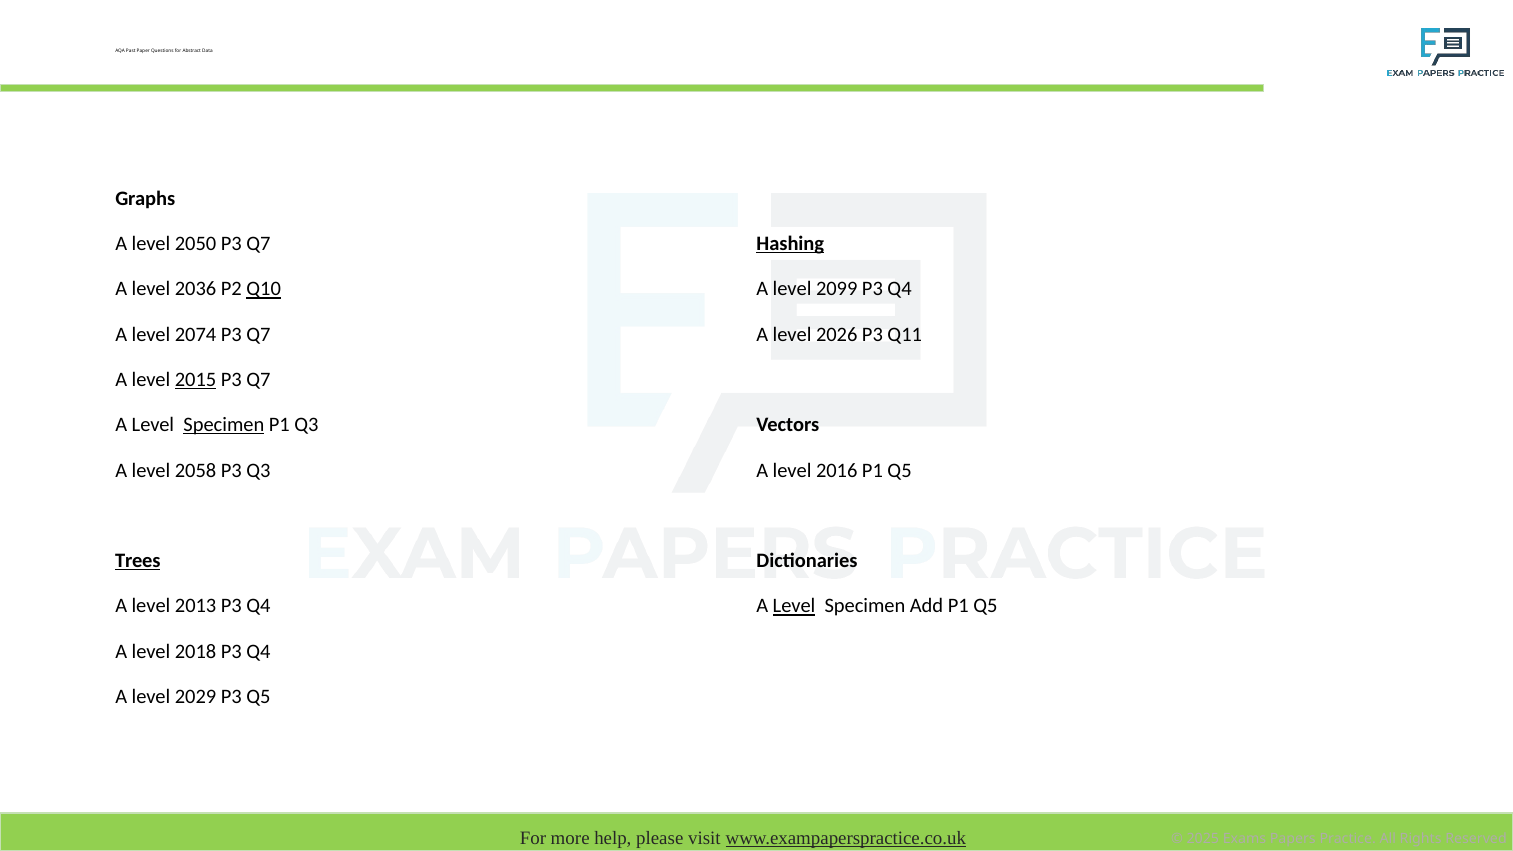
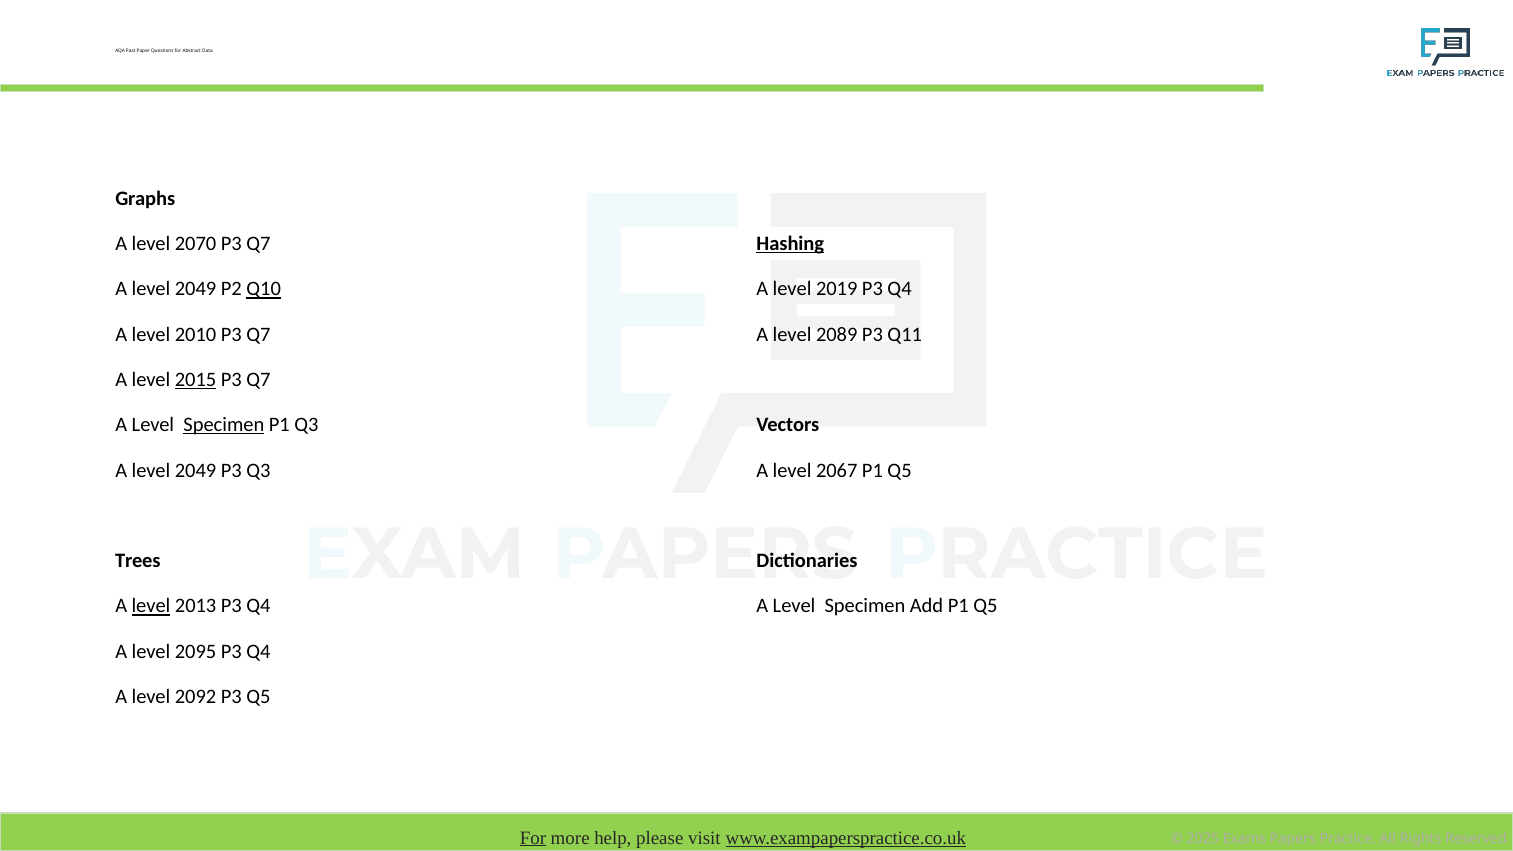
2050: 2050 -> 2070 (196, 244)
2036: 2036 -> 2049 (196, 289)
2099: 2099 -> 2019 (837, 289)
2074: 2074 -> 2010 (196, 334)
2026: 2026 -> 2089 (837, 334)
2058: 2058 -> 2049 (196, 470)
2016: 2016 -> 2067 (837, 470)
Trees underline: present -> none (138, 561)
level underline: none -> present (151, 606)
Level underline: present -> none (794, 606)
2018: 2018 -> 2095 (196, 652)
2029: 2029 -> 2092 (196, 697)
For underline: none -> present (533, 838)
